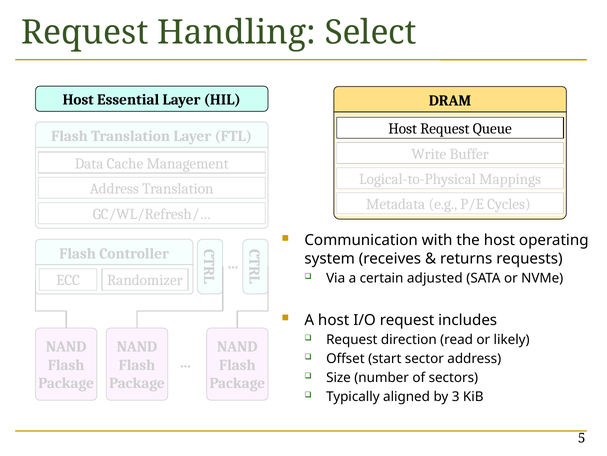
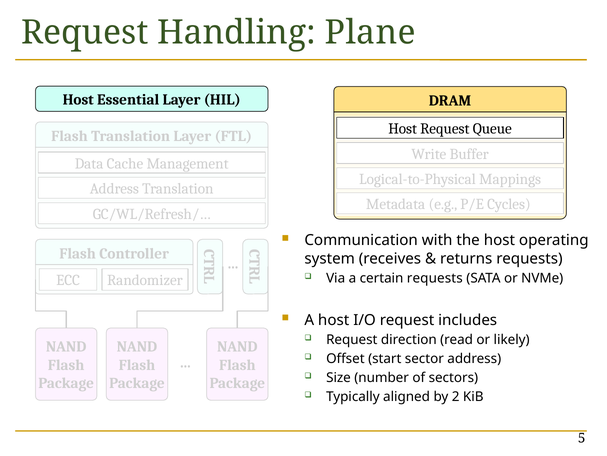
Select: Select -> Plane (370, 32)
certain adjusted: adjusted -> requests (435, 278)
3: 3 -> 2 (456, 396)
